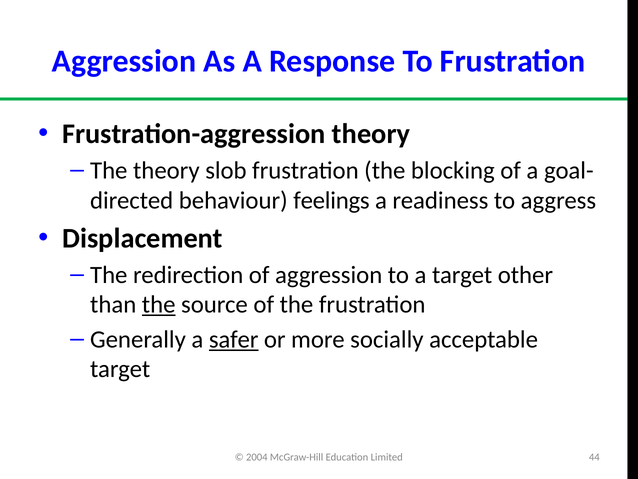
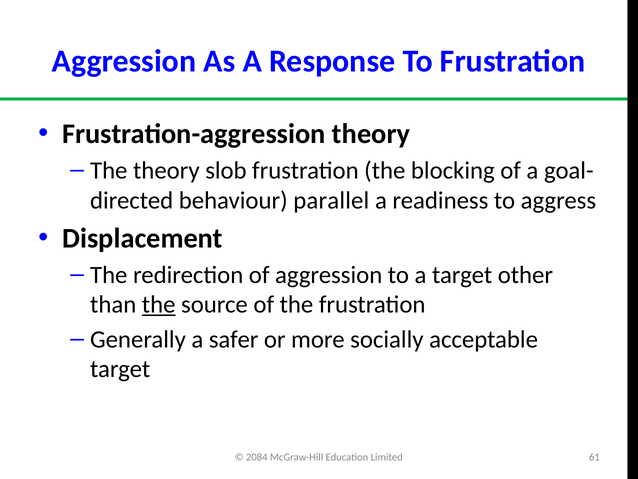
feelings: feelings -> parallel (331, 200)
safer underline: present -> none (234, 339)
2004: 2004 -> 2084 (257, 457)
44: 44 -> 61 (594, 457)
